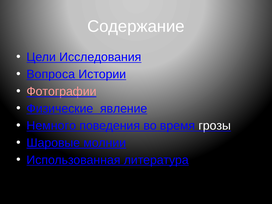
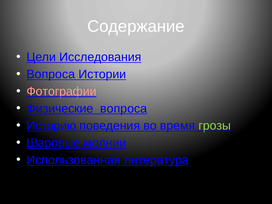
Физические явление: явление -> вопроса (124, 109)
Немного: Немного -> Историю (51, 126)
грозы colour: white -> light green (215, 126)
